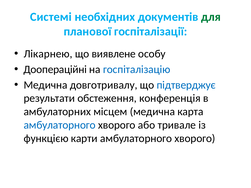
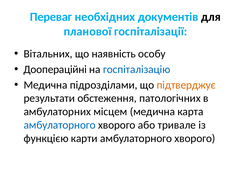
Системі: Системі -> Переваг (51, 17)
для colour: green -> black (211, 17)
Лікарнею: Лікарнею -> Вітальних (48, 54)
виявлене: виявлене -> наявність (114, 54)
довготривалу: довготривалу -> підрозділами (104, 85)
підтверджує colour: blue -> orange (186, 85)
конференція: конференція -> патологічних (170, 98)
